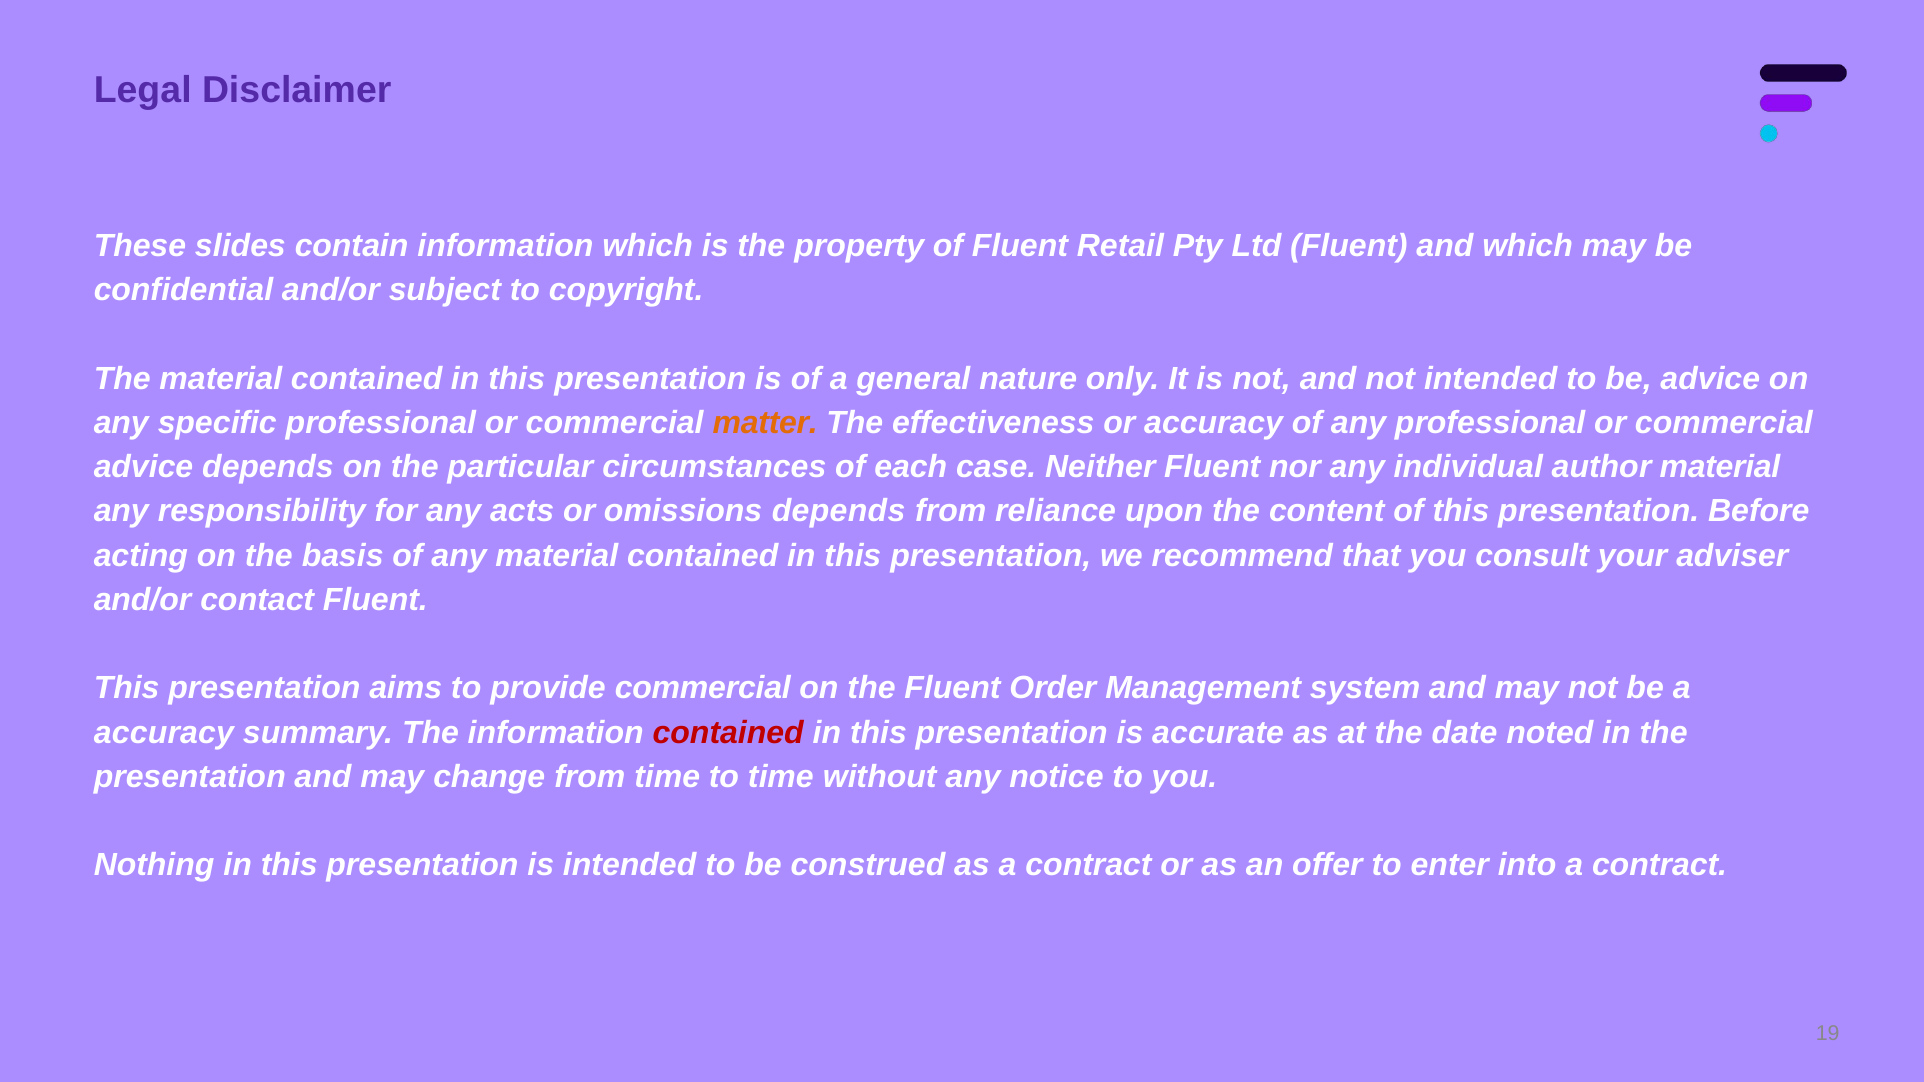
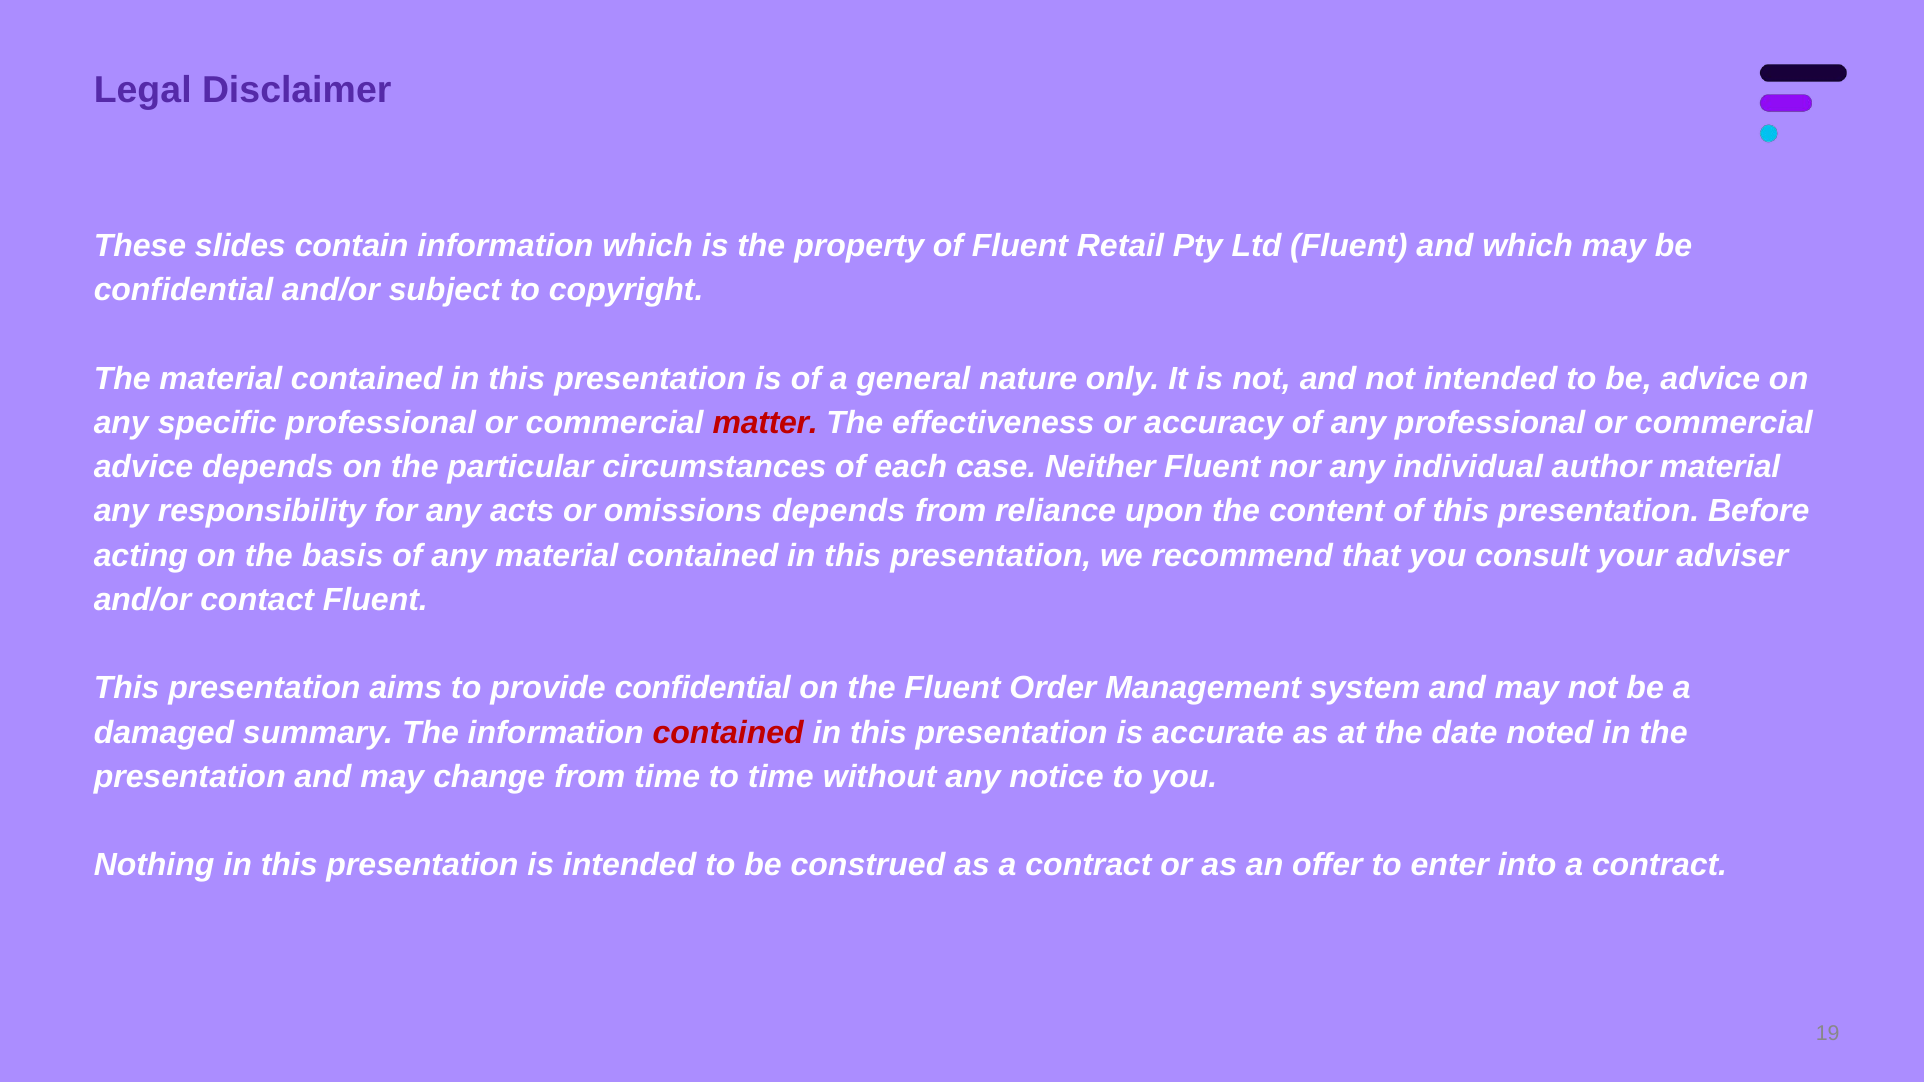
matter colour: orange -> red (765, 423)
provide commercial: commercial -> confidential (703, 689)
accuracy: accuracy -> damaged (164, 733)
